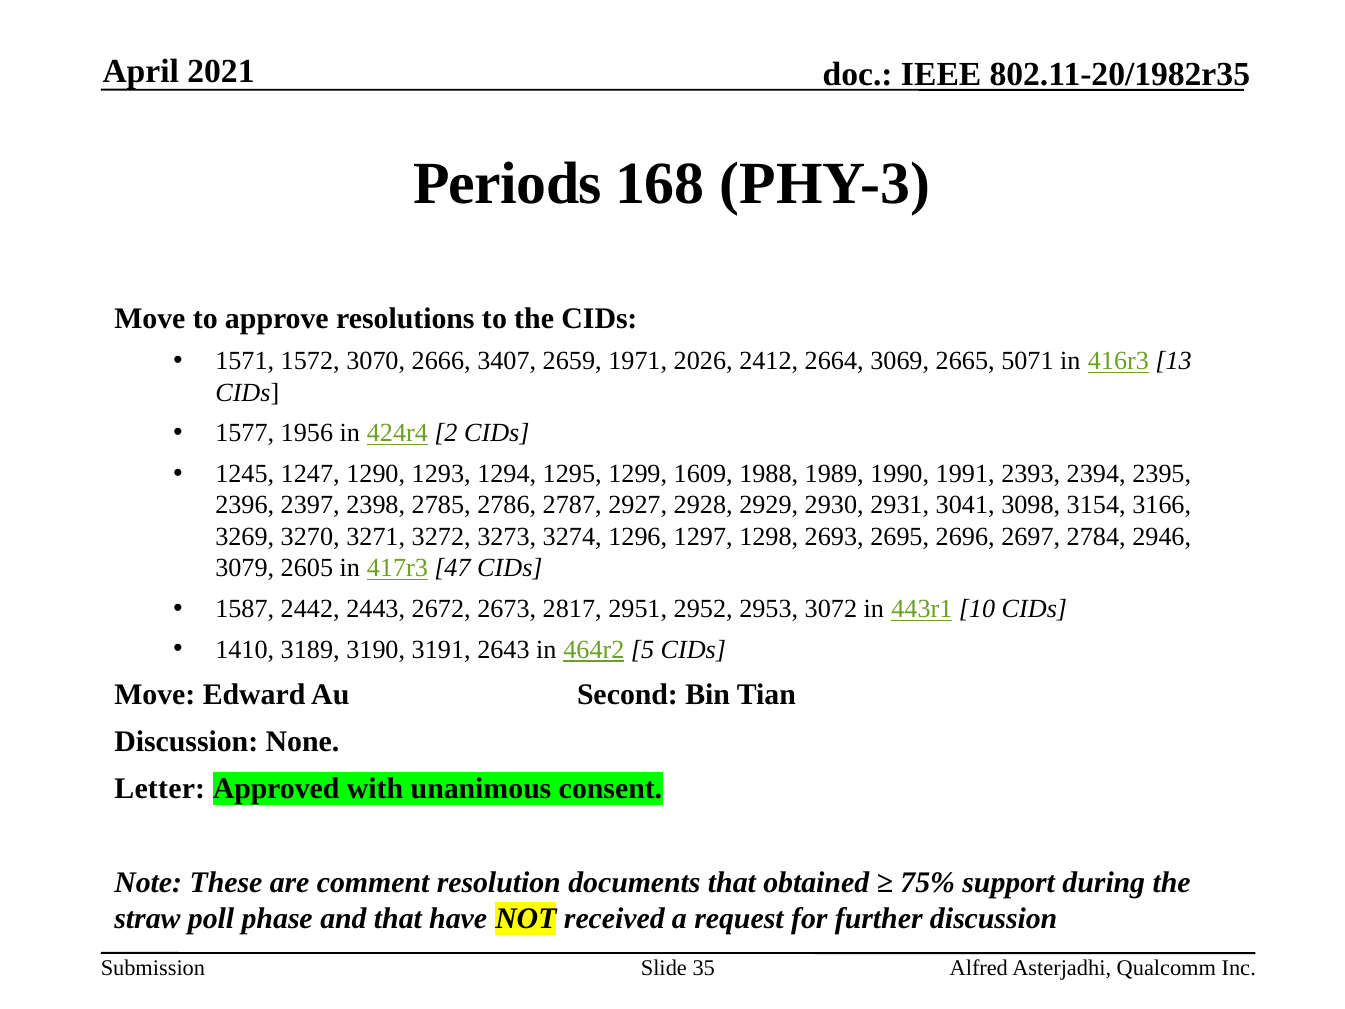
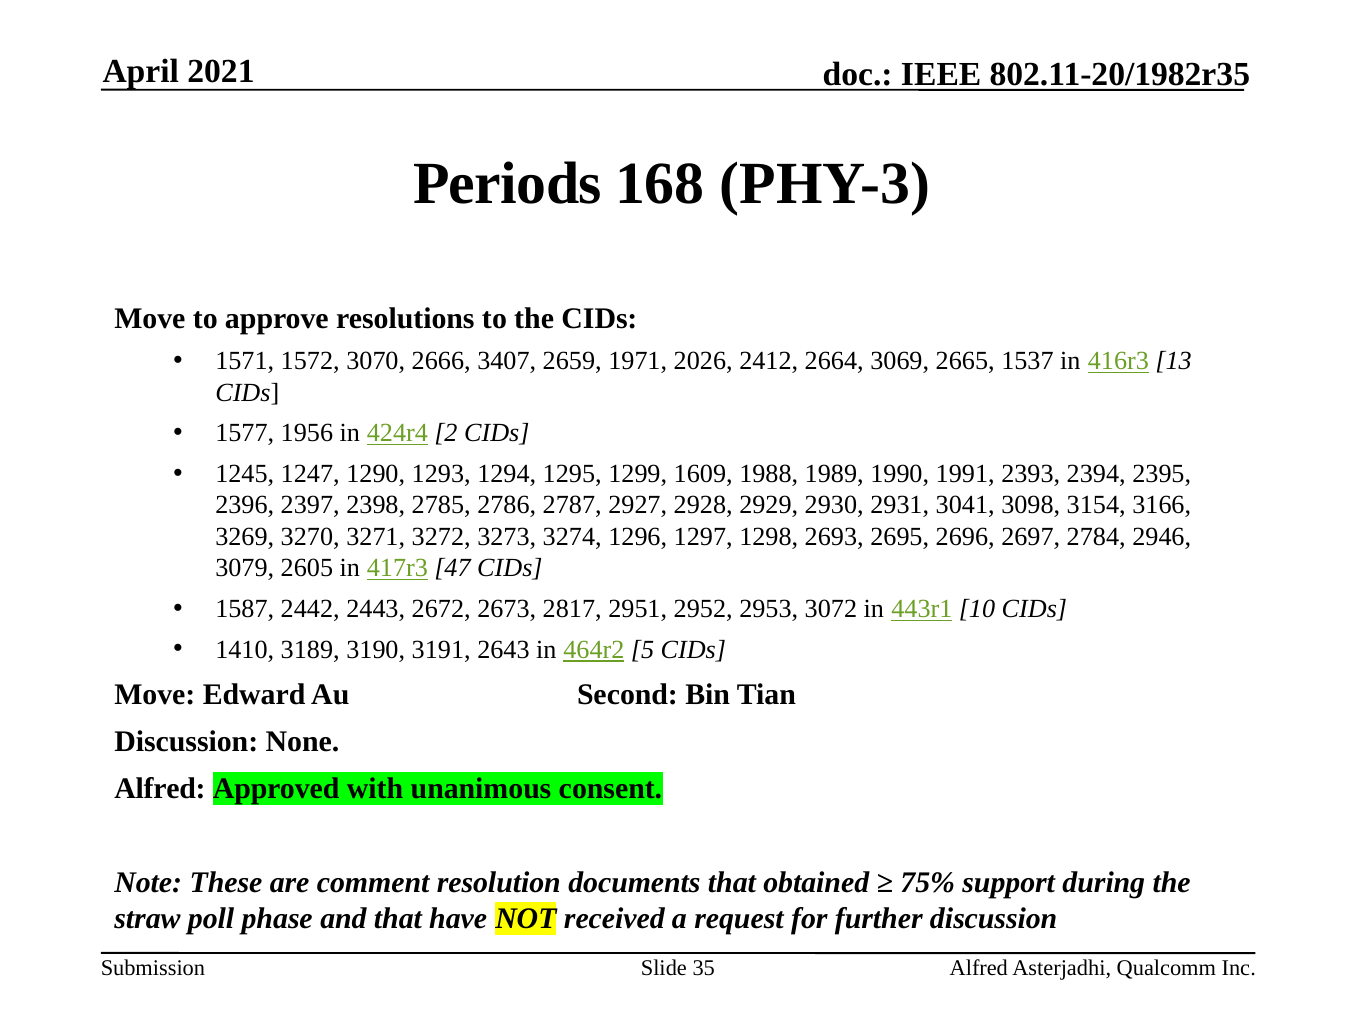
5071: 5071 -> 1537 (1027, 361)
Letter: Letter -> Alfred (160, 789)
